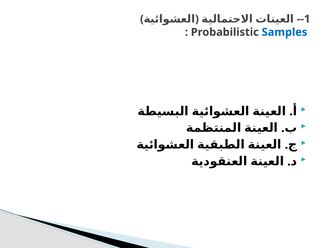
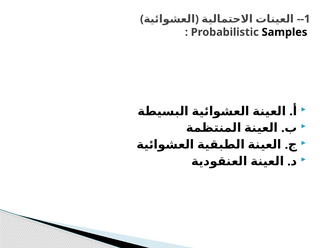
Samples colour: blue -> black (284, 32)
